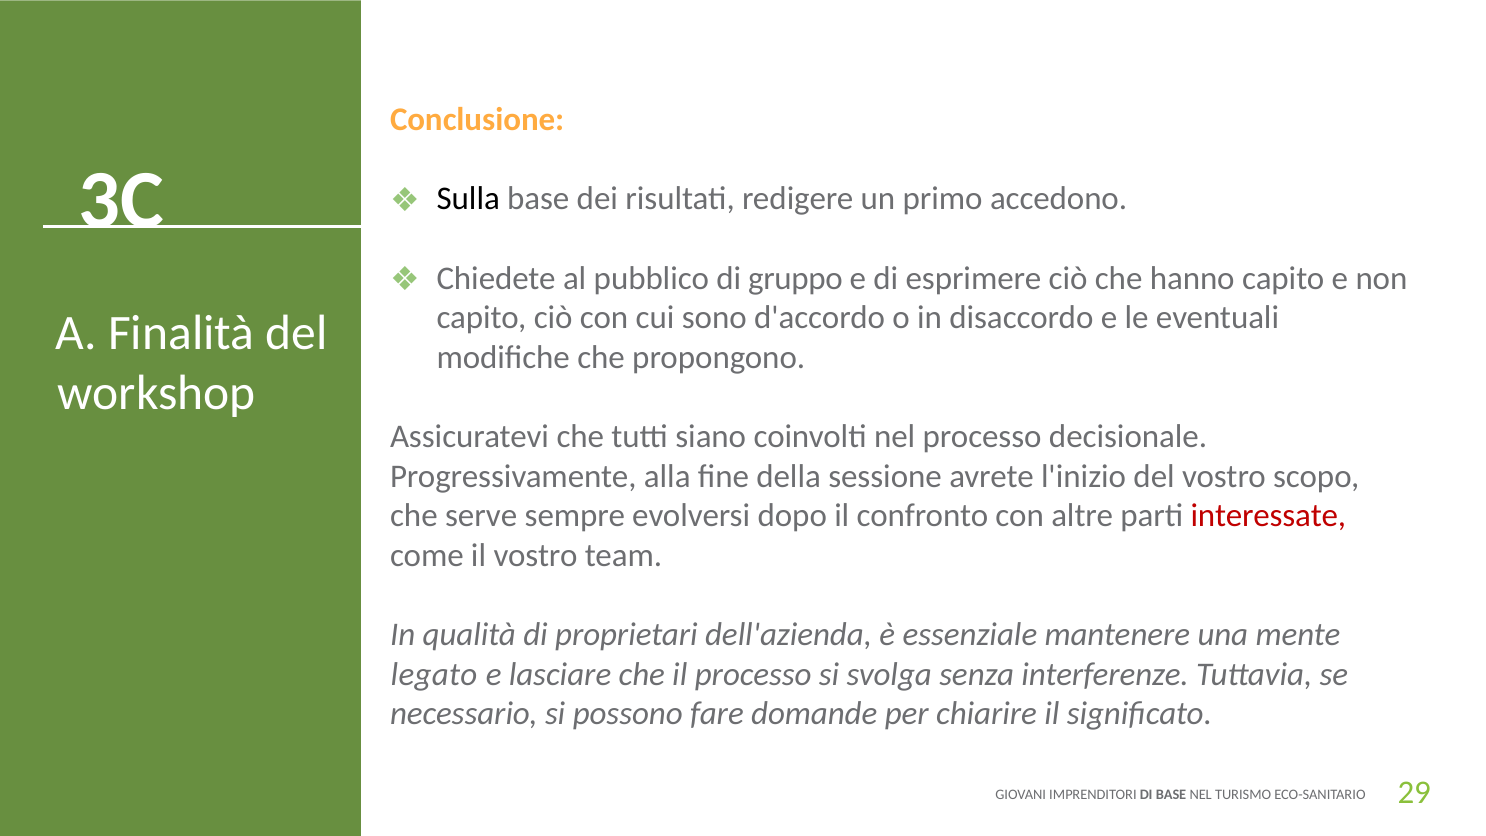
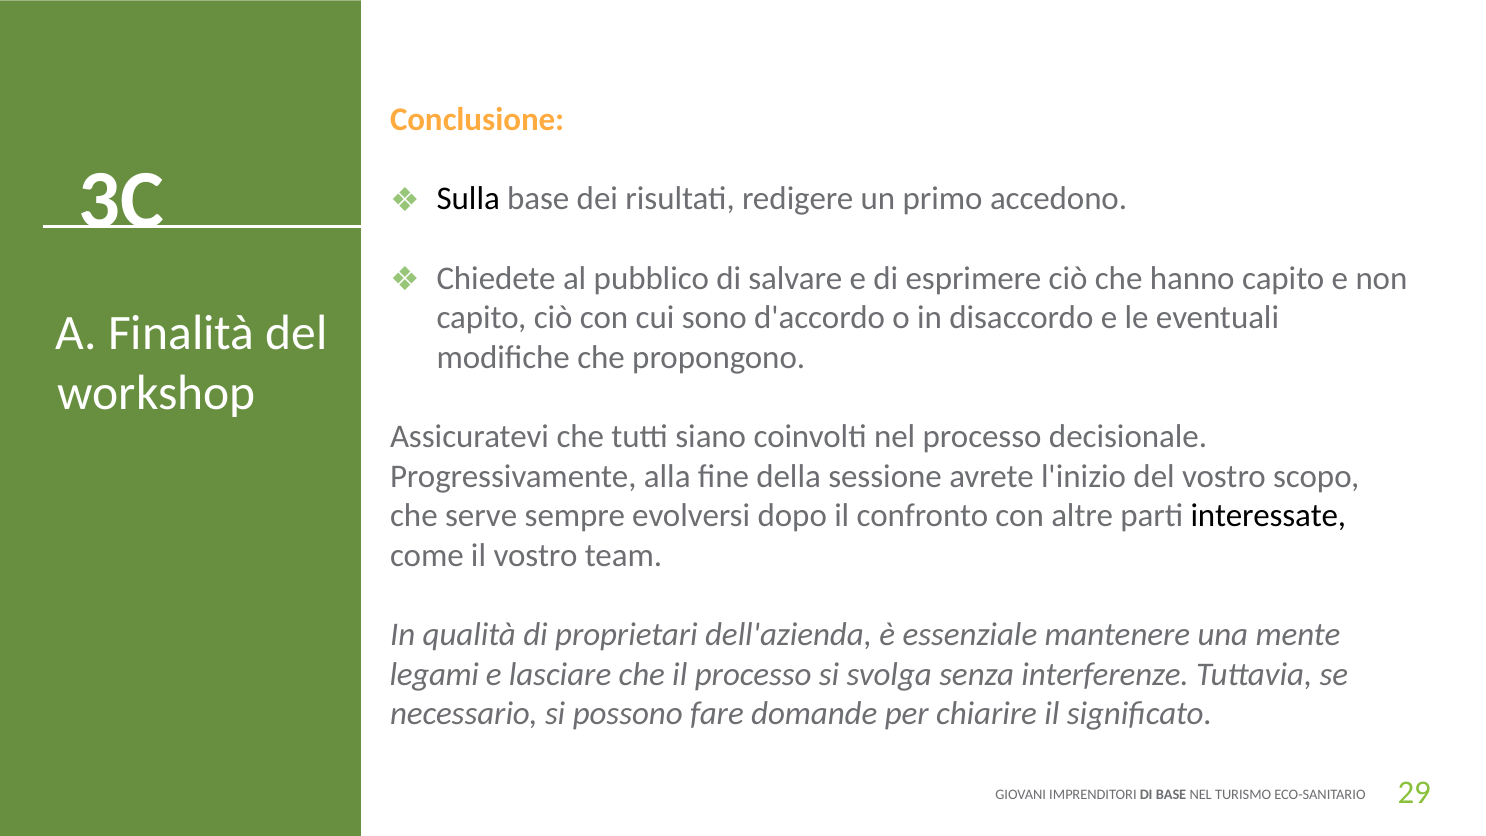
gruppo: gruppo -> salvare (795, 278)
interessate colour: red -> black (1268, 516)
legato: legato -> legami (434, 674)
